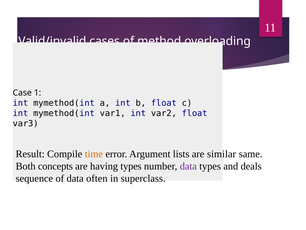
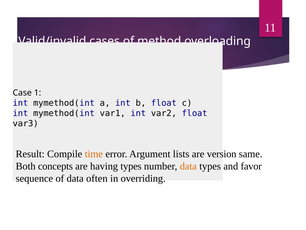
similar: similar -> version (222, 154)
data colour: purple -> orange (188, 166)
deals: deals -> favor (251, 166)
superclass: superclass -> overriding (143, 178)
